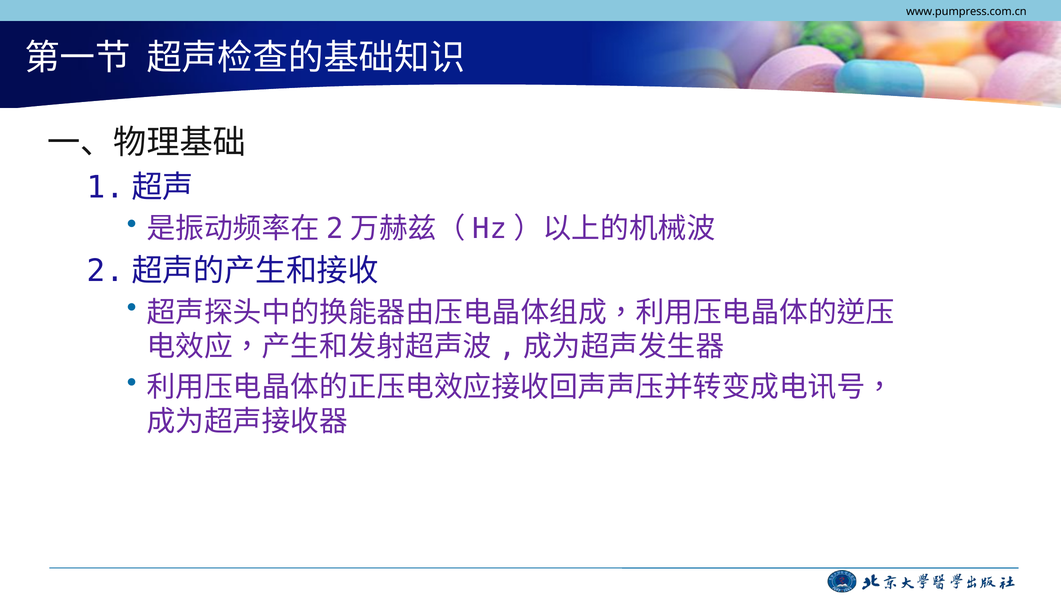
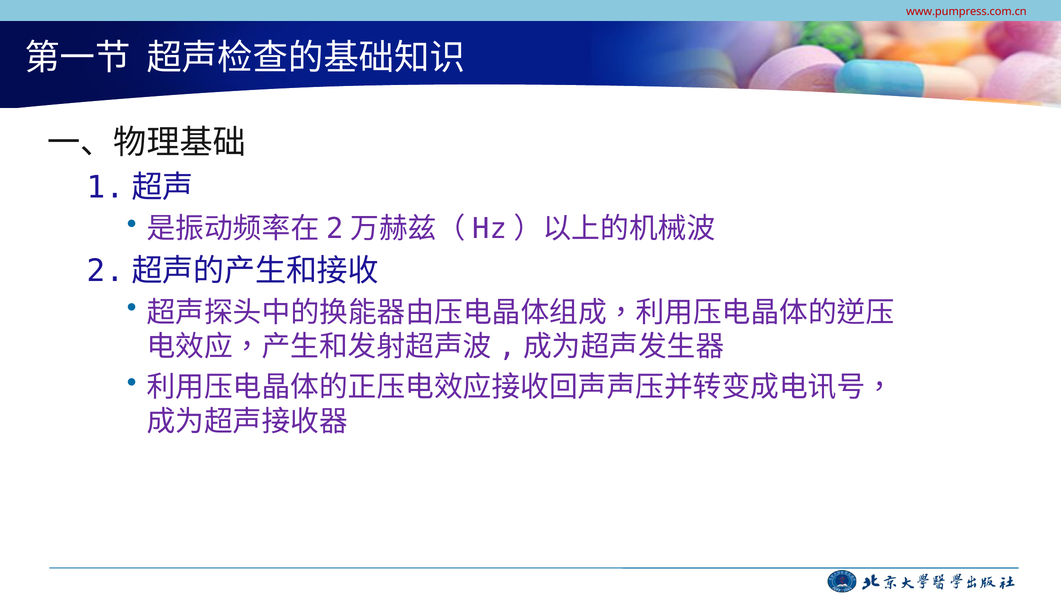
www.pumpress.com.cn colour: black -> red (966, 11)
